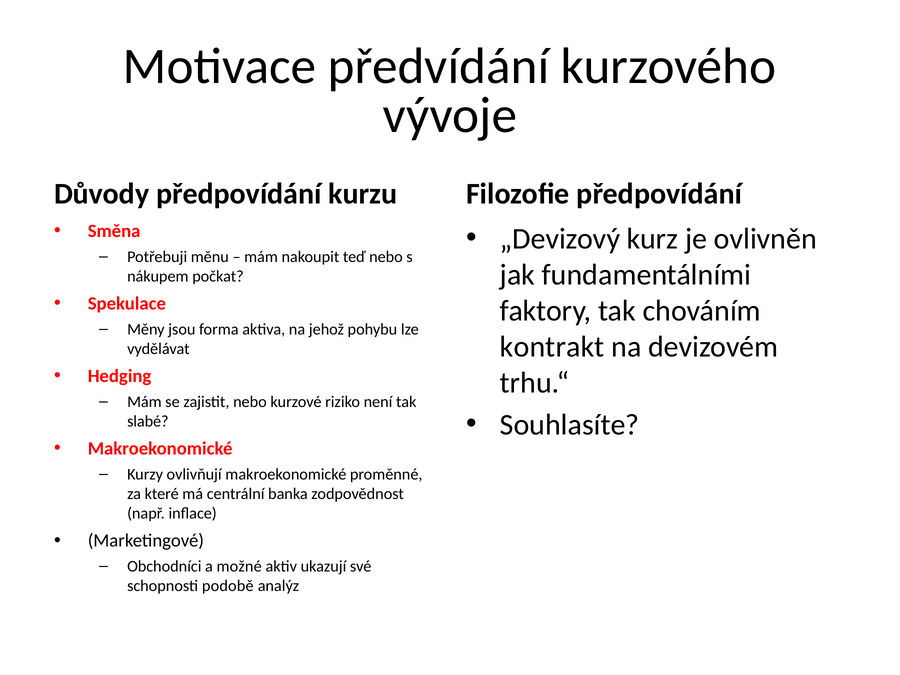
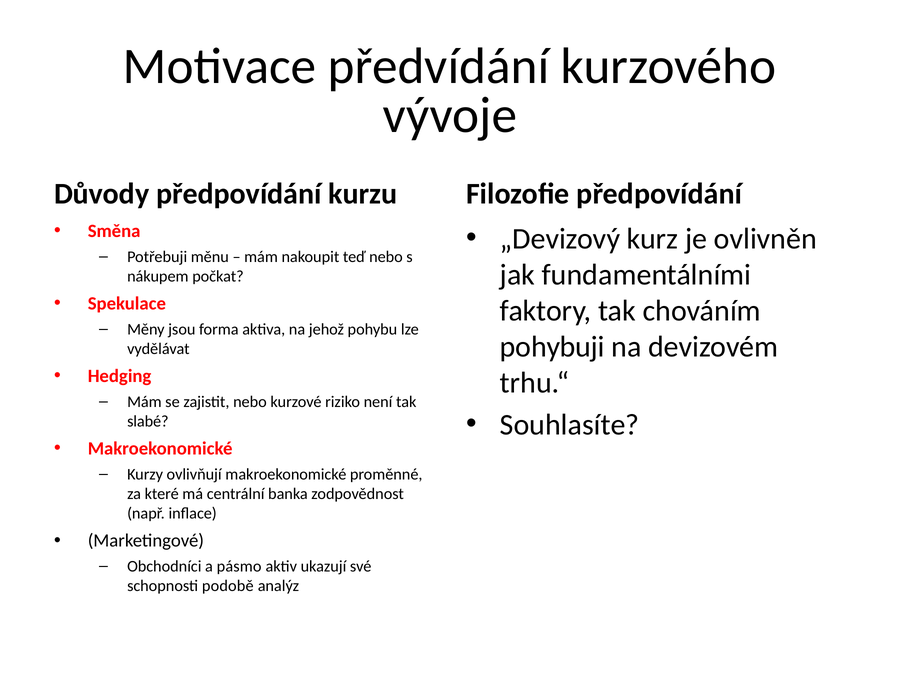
kontrakt: kontrakt -> pohybuji (552, 347)
možné: možné -> pásmo (239, 567)
